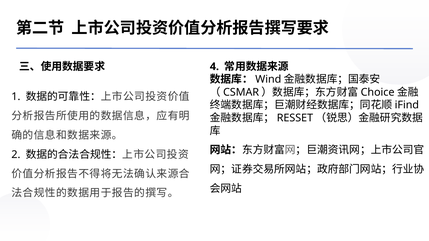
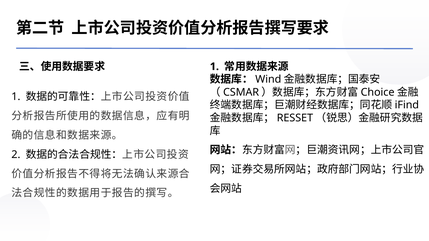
4: 4 -> 1 (214, 67)
